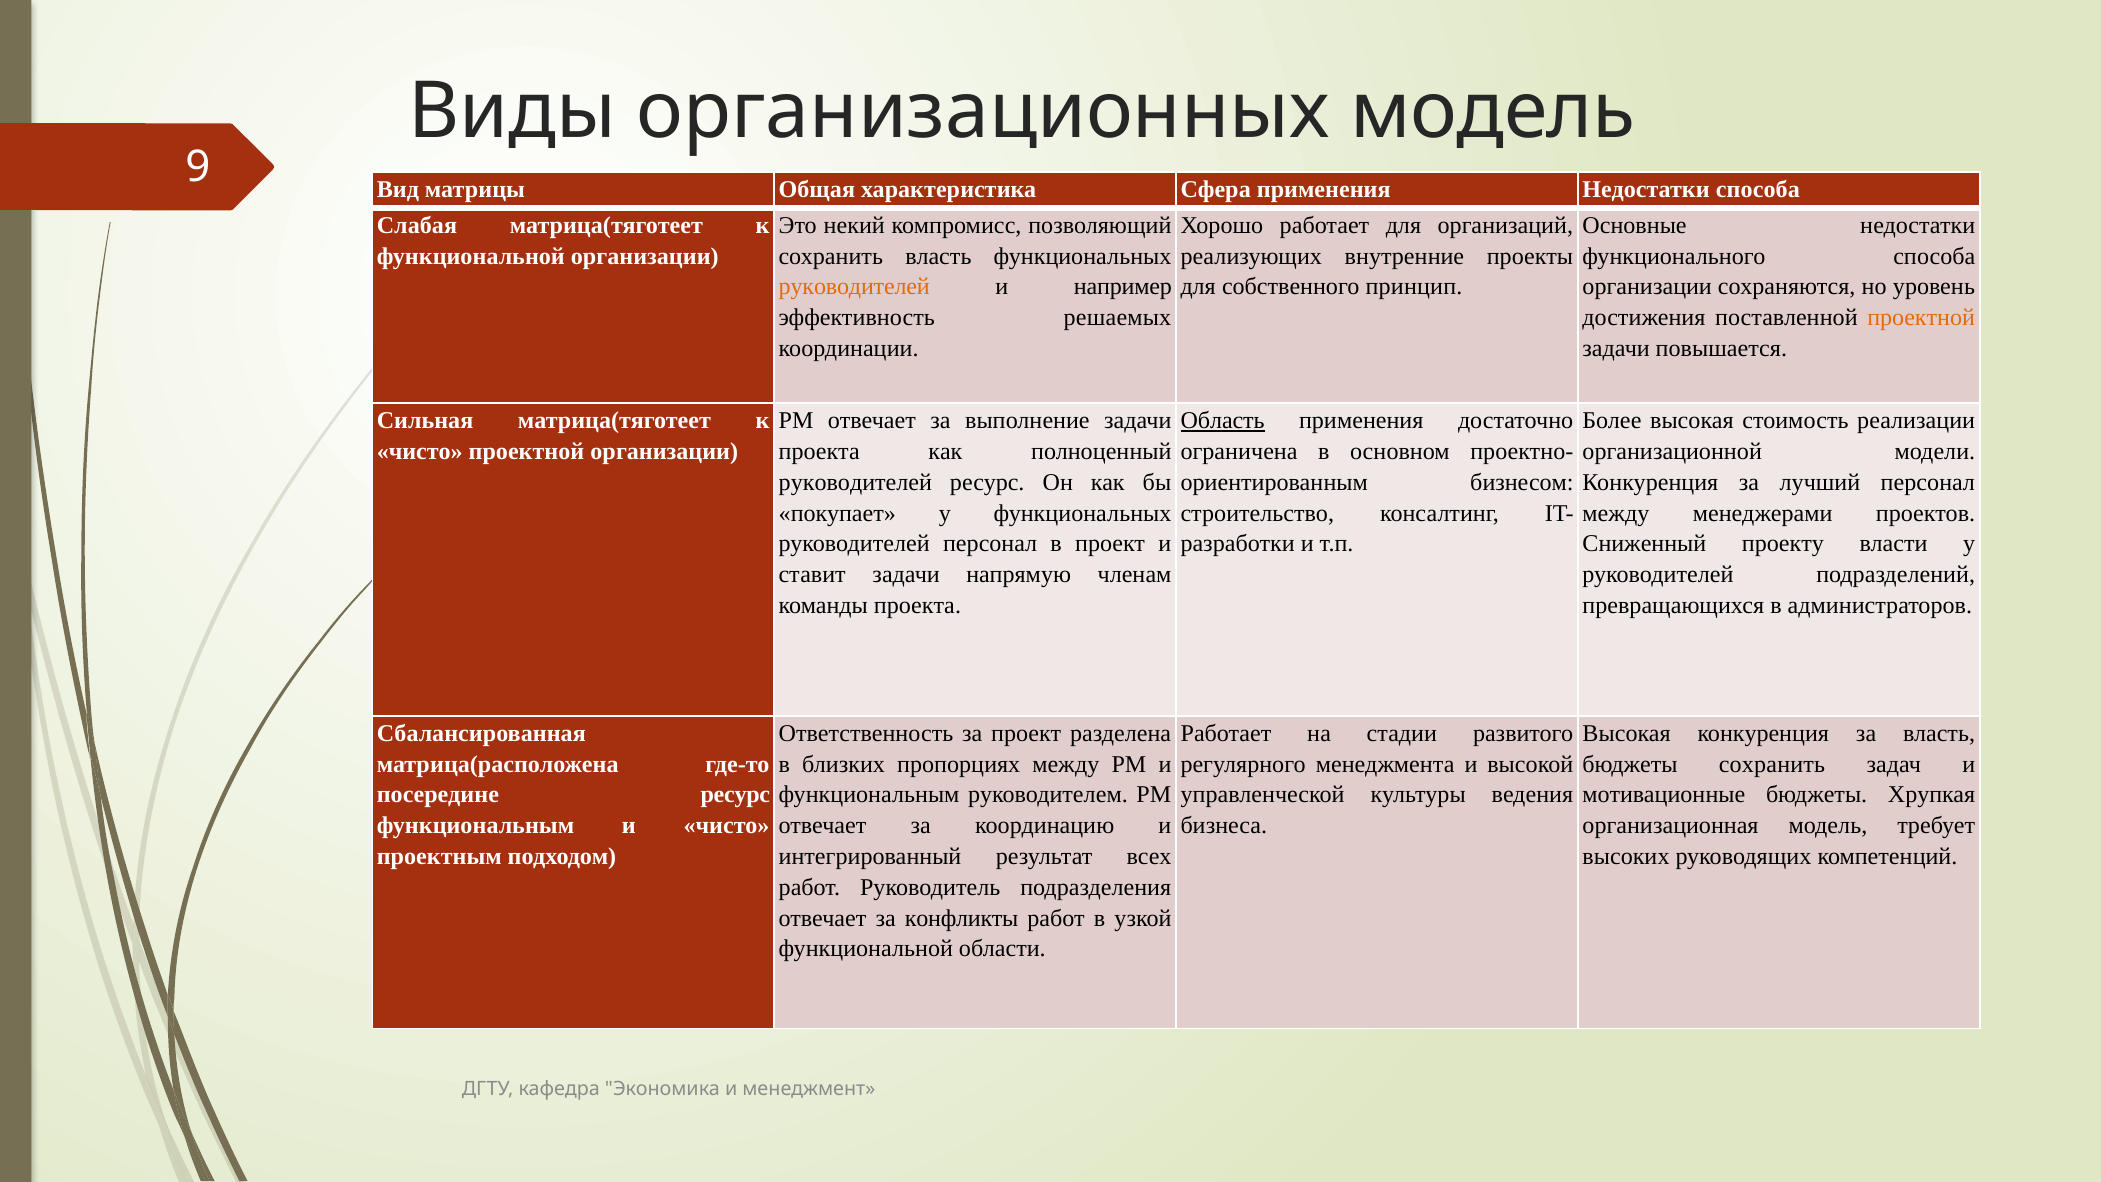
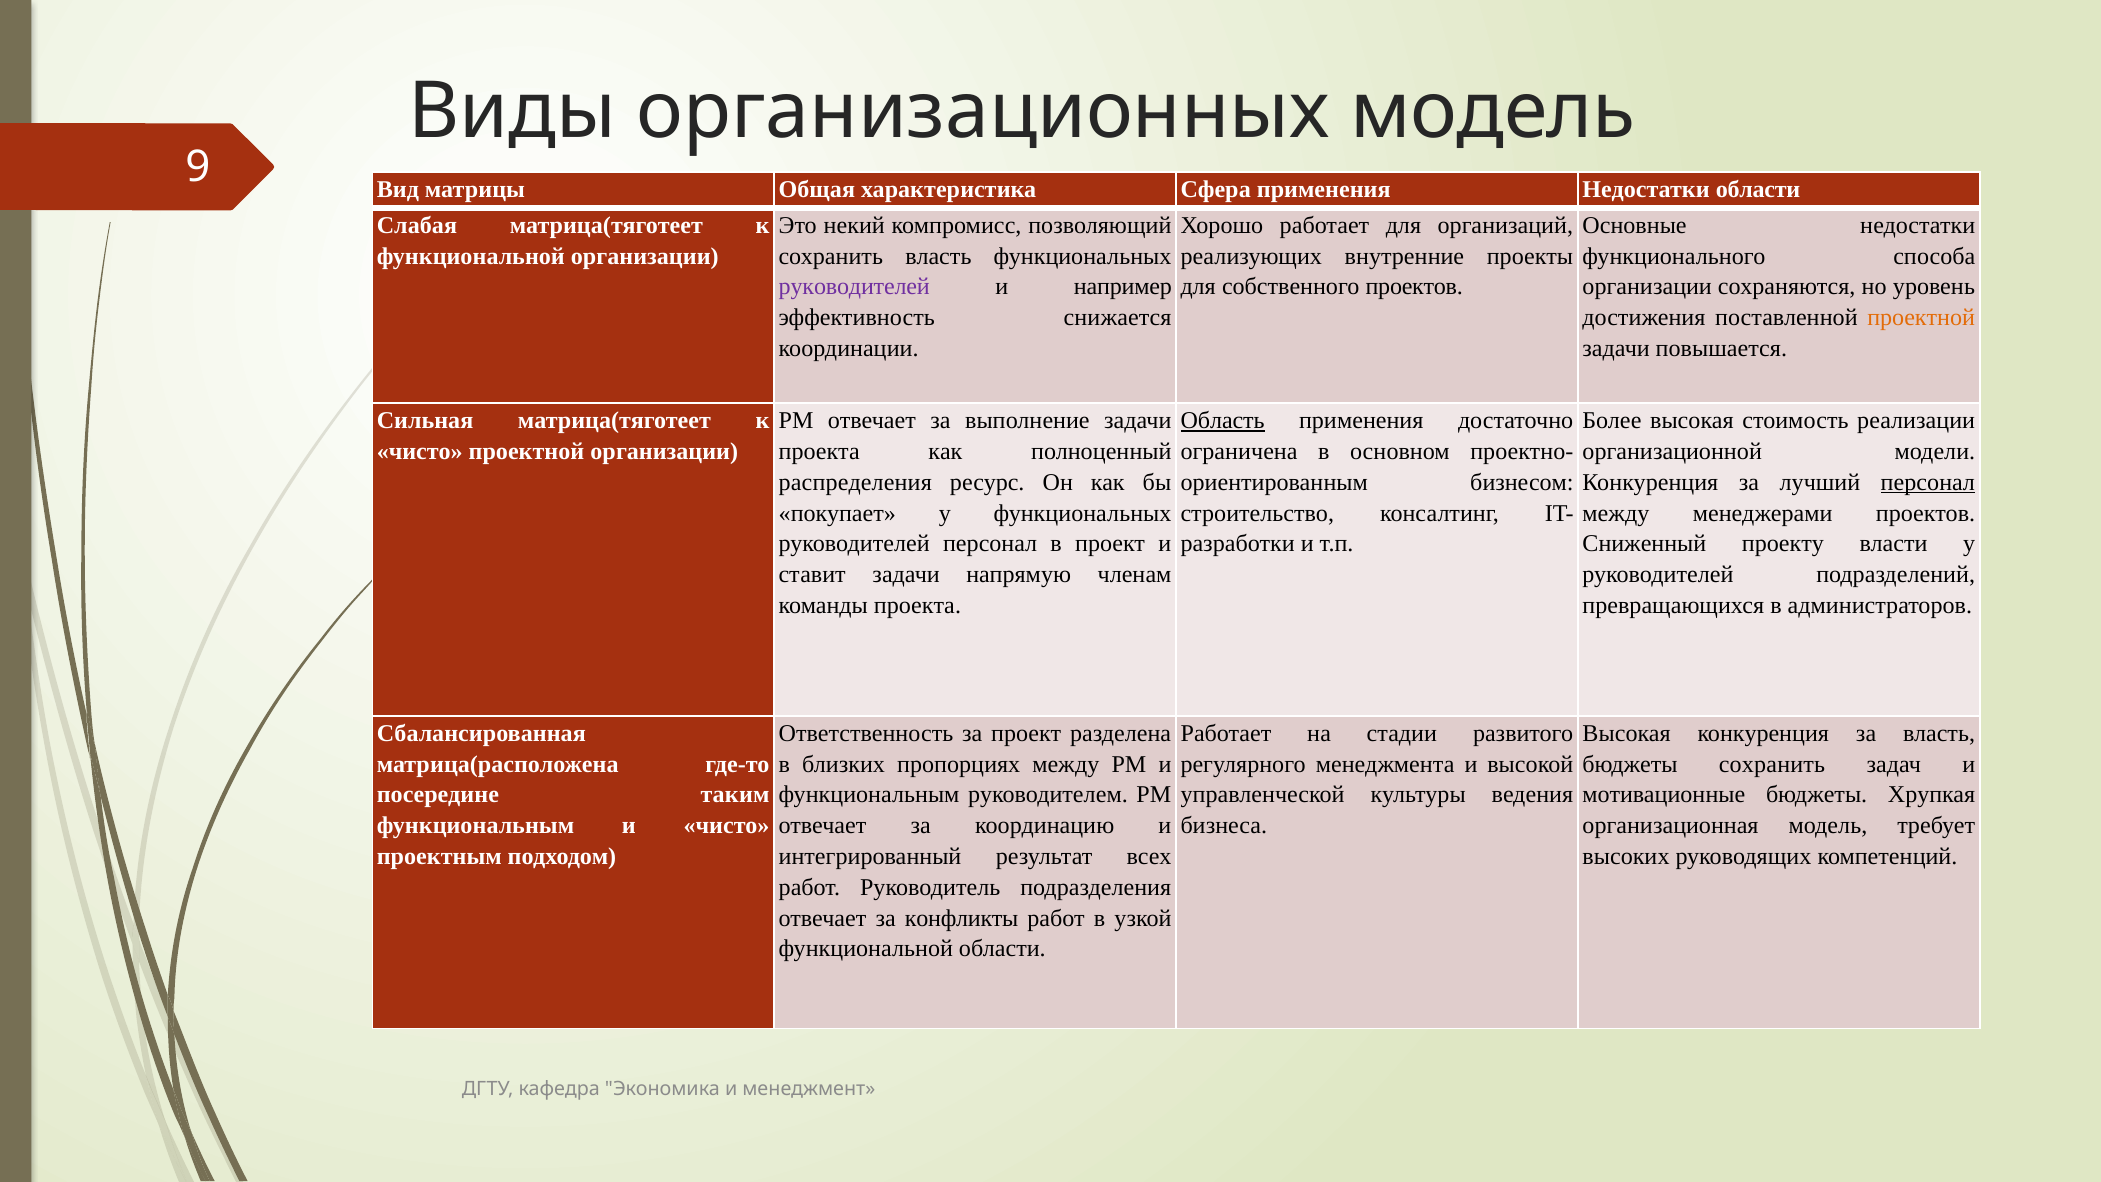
Недостатки способа: способа -> области (1758, 190)
руководителей colour: orange -> purple (854, 287)
собственного принцип: принцип -> проектов (1414, 287)
решаемых: решаемых -> снижается (1118, 318)
руководителей: руководителей -> распределения (855, 482)
персонал underline: none -> present (1928, 482)
посередине ресурс: ресурс -> таким (735, 795)
